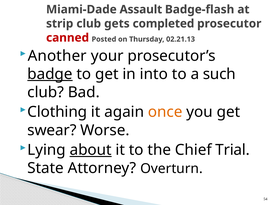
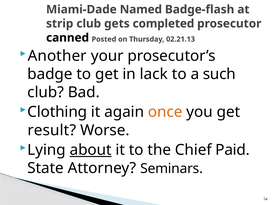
Assault: Assault -> Named (141, 9)
canned colour: red -> black (68, 38)
badge underline: present -> none (50, 74)
into: into -> lack (154, 74)
swear: swear -> result (52, 131)
Trial: Trial -> Paid (233, 150)
Overturn: Overturn -> Seminars (172, 169)
